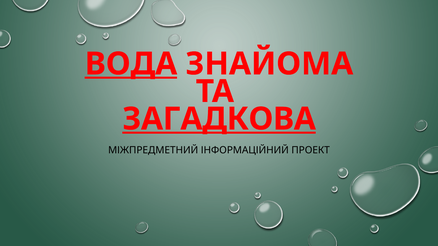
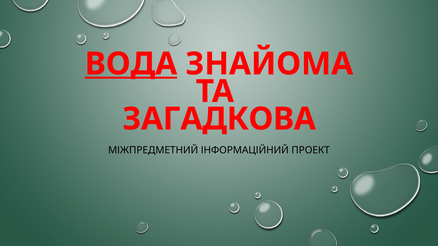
ЗАГАДКОВА underline: present -> none (219, 119)
